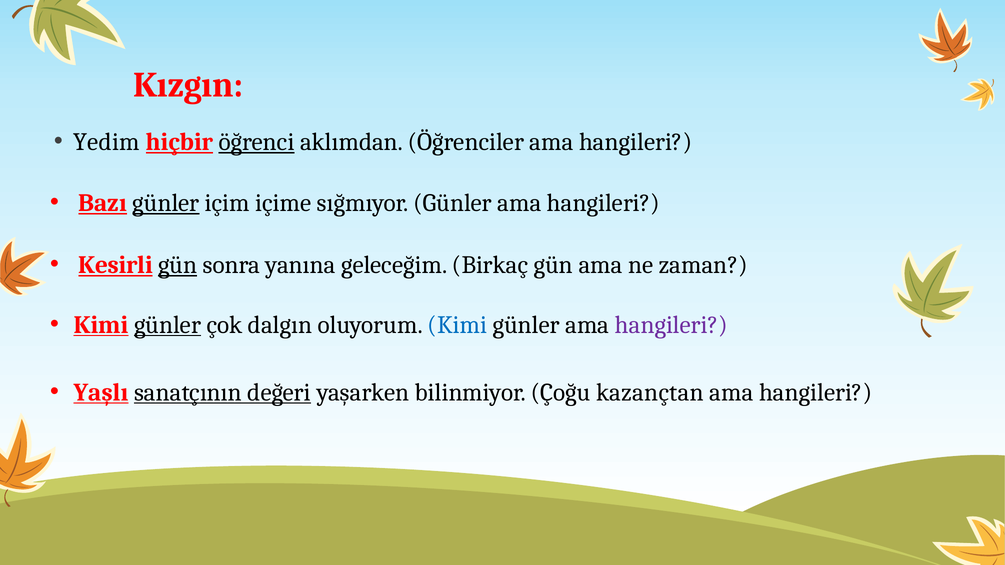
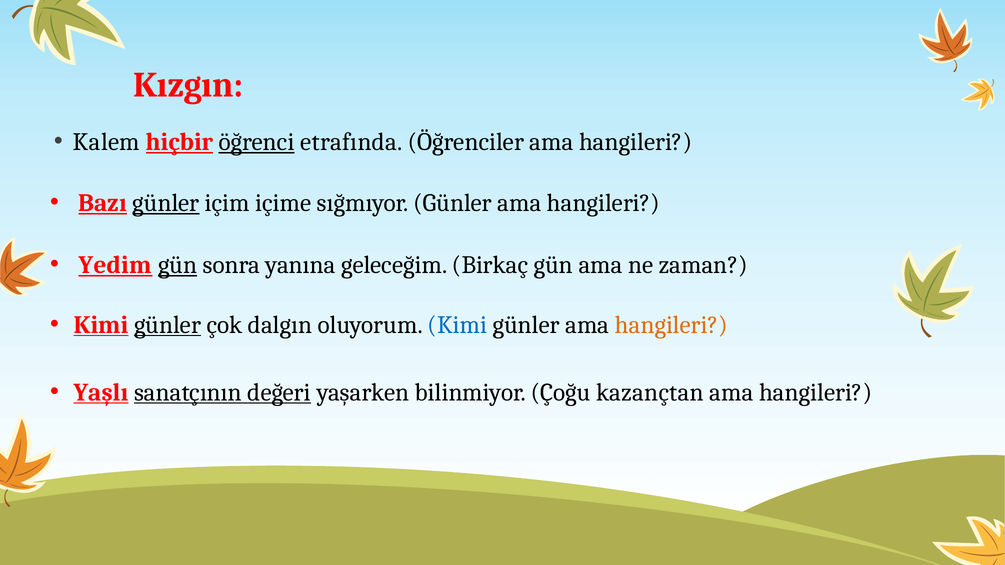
Yedim: Yedim -> Kalem (106, 142)
aklımdan: aklımdan -> etrafında (351, 142)
Kesirli: Kesirli -> Yedim (115, 265)
hangileri colour: purple -> orange (671, 325)
